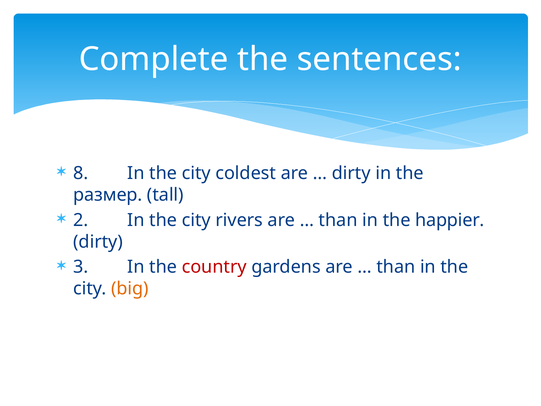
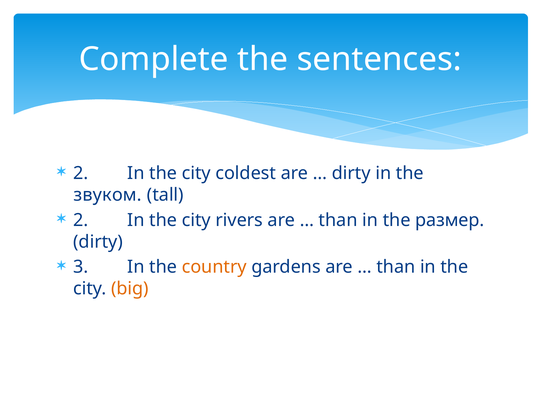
8: 8 -> 2 (81, 173)
размер: размер -> звуком (108, 195)
happier: happier -> размер (450, 220)
country colour: red -> orange (214, 267)
